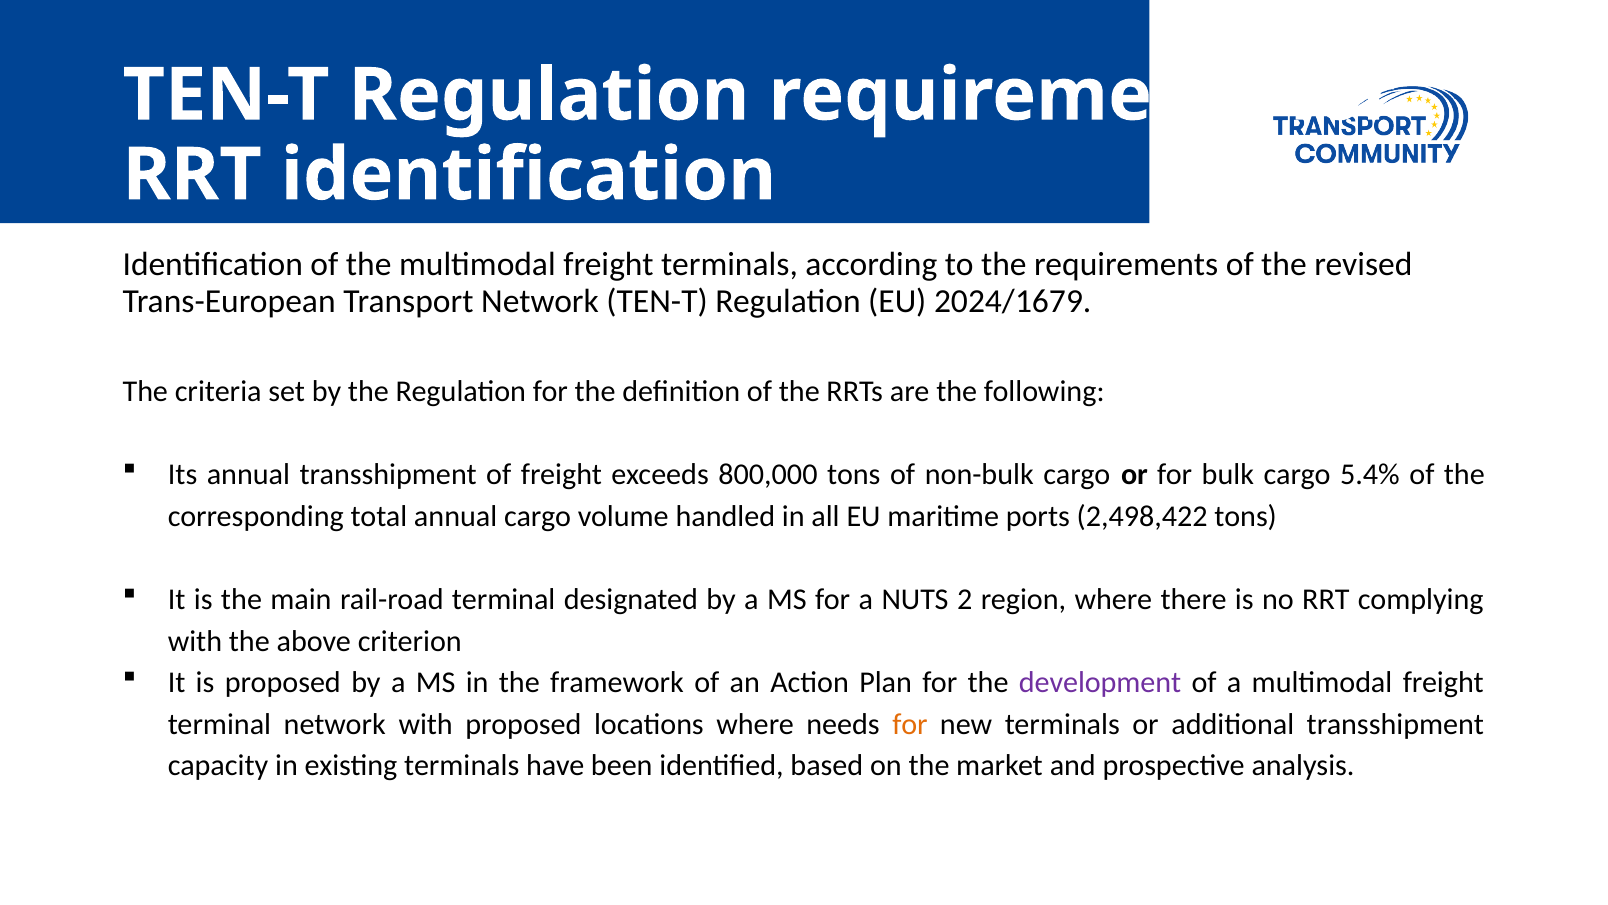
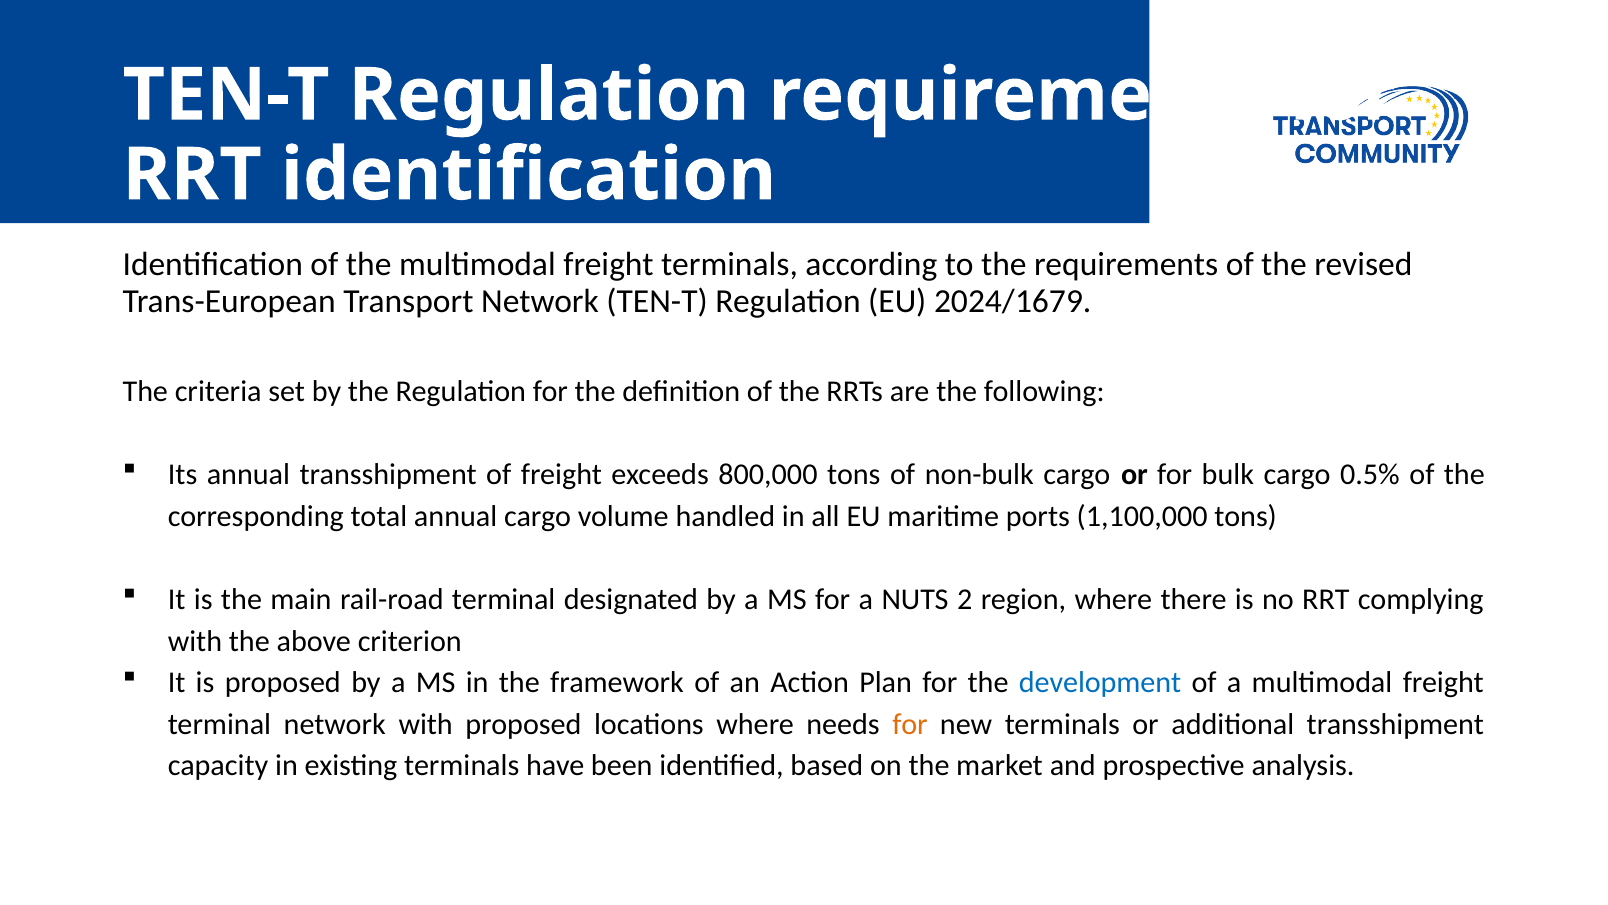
5.4%: 5.4% -> 0.5% (1370, 474)
2,498,422: 2,498,422 -> 1,100,000 (1142, 516)
development colour: purple -> blue (1100, 682)
